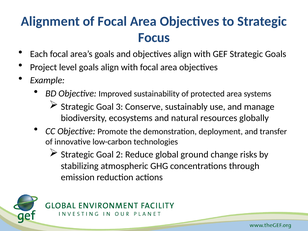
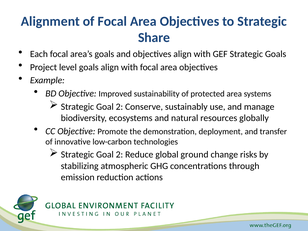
Focus: Focus -> Share (154, 38)
3: 3 -> 2 (119, 107)
